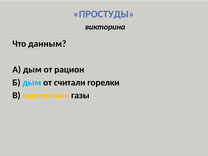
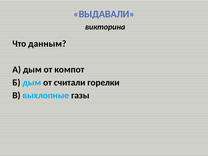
ПРОСТУДЫ: ПРОСТУДЫ -> ВЫДАВАЛИ (104, 14)
рацион: рацион -> компот (69, 70)
выхлопные colour: yellow -> light blue (46, 95)
